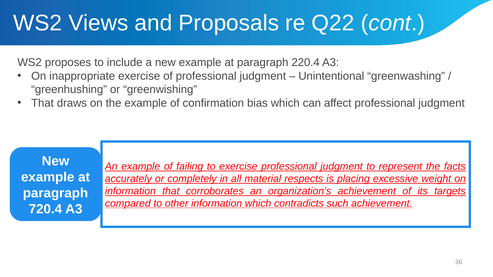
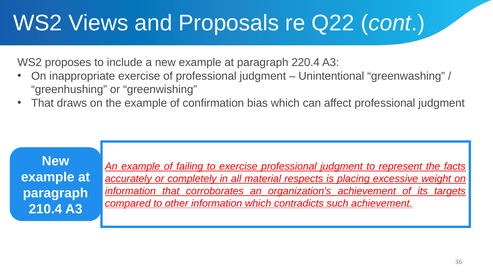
720.4: 720.4 -> 210.4 (45, 209)
